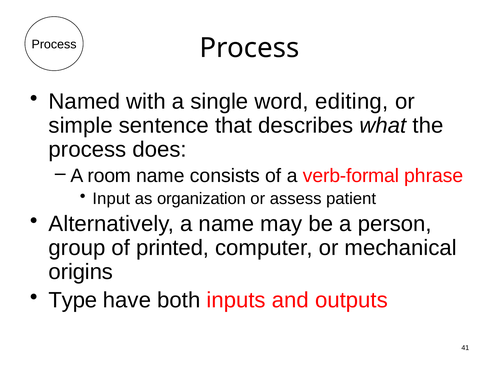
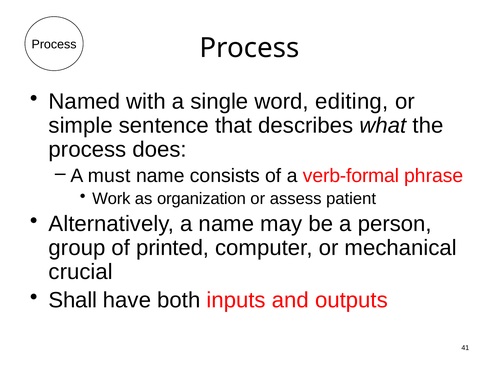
room: room -> must (109, 176)
Input: Input -> Work (111, 199)
origins: origins -> crucial (81, 272)
Type: Type -> Shall (73, 300)
